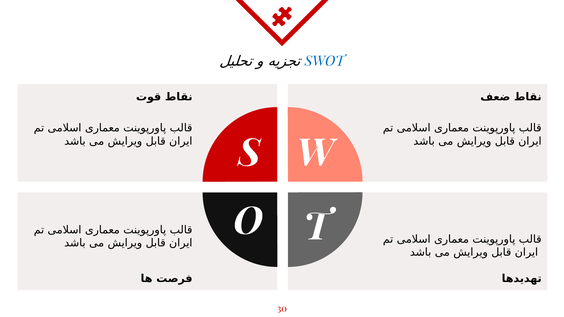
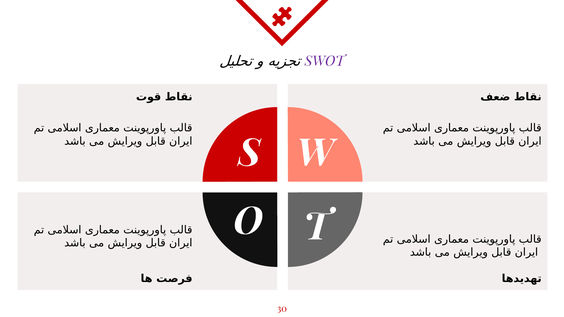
SWOT colour: blue -> purple (325, 61)
